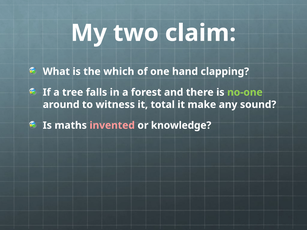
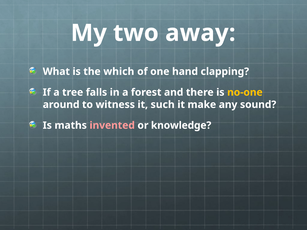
claim: claim -> away (200, 33)
no-one colour: light green -> yellow (245, 92)
total: total -> such (163, 105)
